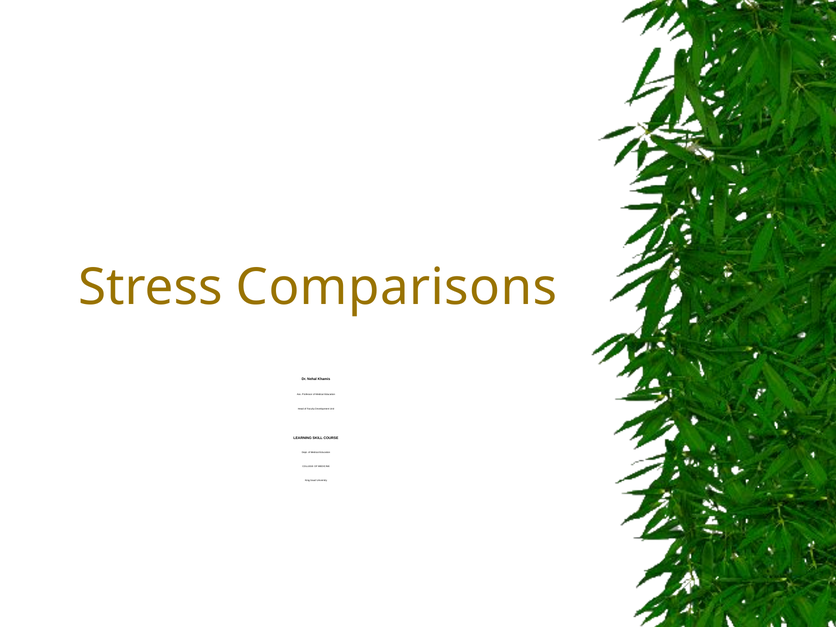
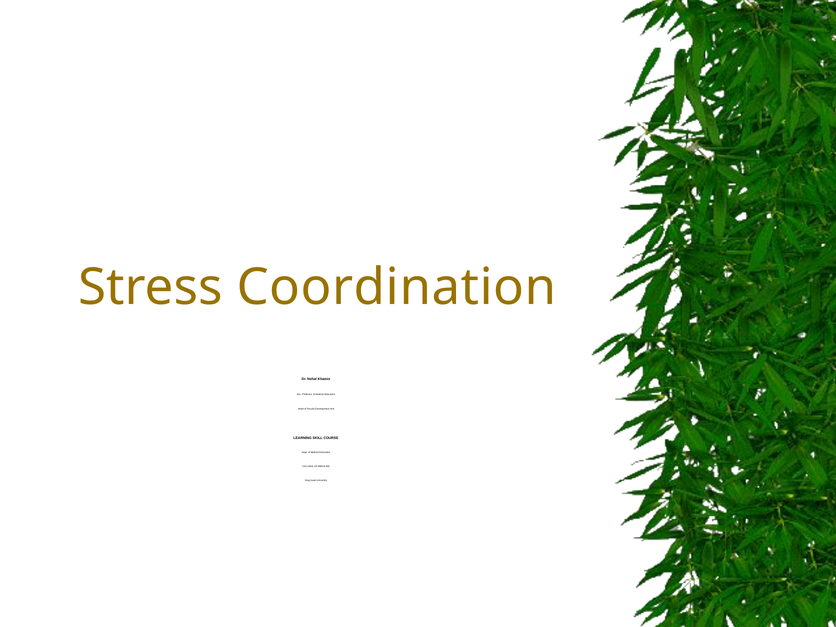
Comparisons: Comparisons -> Coordination (397, 287)
